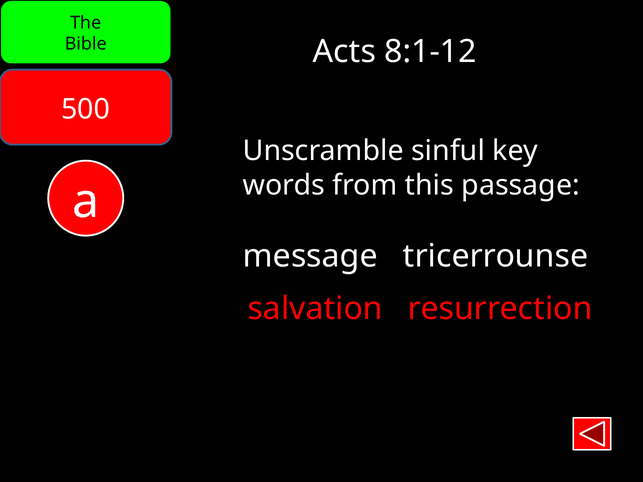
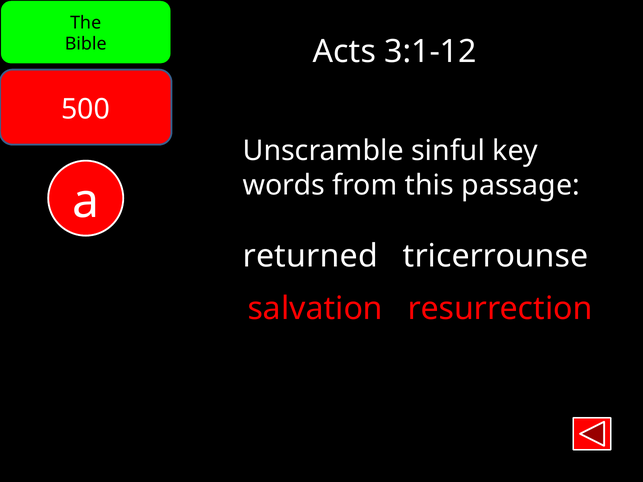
8:1-12: 8:1-12 -> 3:1-12 (430, 51)
message: message -> returned (310, 256)
